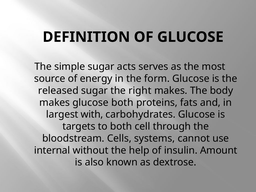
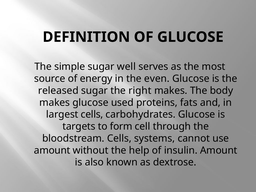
acts: acts -> well (126, 67)
form: form -> even (157, 79)
glucose both: both -> used (122, 103)
largest with: with -> cells (92, 114)
to both: both -> form (121, 126)
internal: internal -> amount (52, 150)
